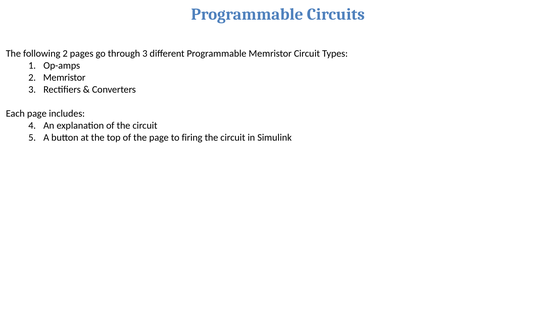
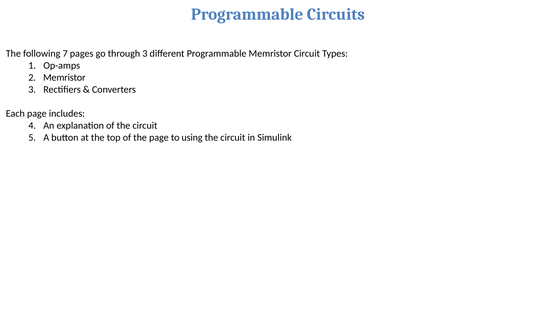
following 2: 2 -> 7 (65, 54)
firing: firing -> using (192, 138)
